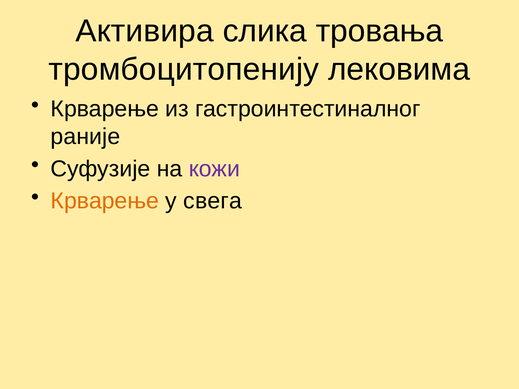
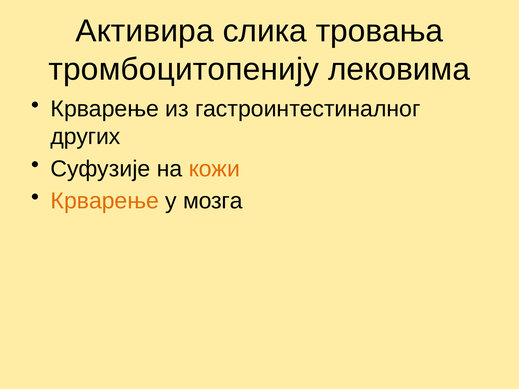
раније: раније -> других (86, 137)
кожи colour: purple -> orange (214, 169)
свега: свега -> мозга (213, 201)
